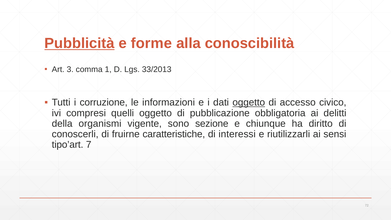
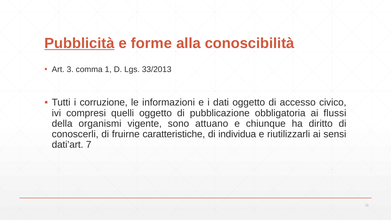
oggetto underline: present -> none (249, 102)
delitti: delitti -> flussi (335, 113)
sezione: sezione -> attuano (212, 124)
interessi: interessi -> individua (237, 134)
tipo’art: tipo’art -> dati’art (68, 145)
